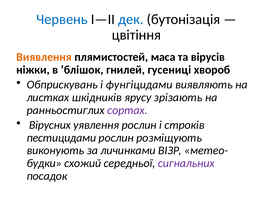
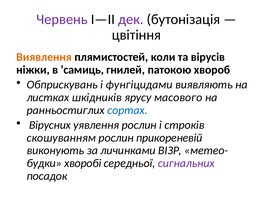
Червень colour: blue -> purple (62, 19)
дек colour: blue -> purple (131, 19)
маса: маса -> коли (163, 57)
’блішок: ’блішок -> ’самиць (82, 70)
гусениці: гусениці -> патокою (169, 70)
зрізають: зрізають -> масового (178, 97)
сортах colour: purple -> blue (127, 110)
пестицидами: пестицидами -> скошуванням (61, 138)
розміщують: розміщують -> прикореневій (169, 138)
схожий: схожий -> хворобі (83, 163)
